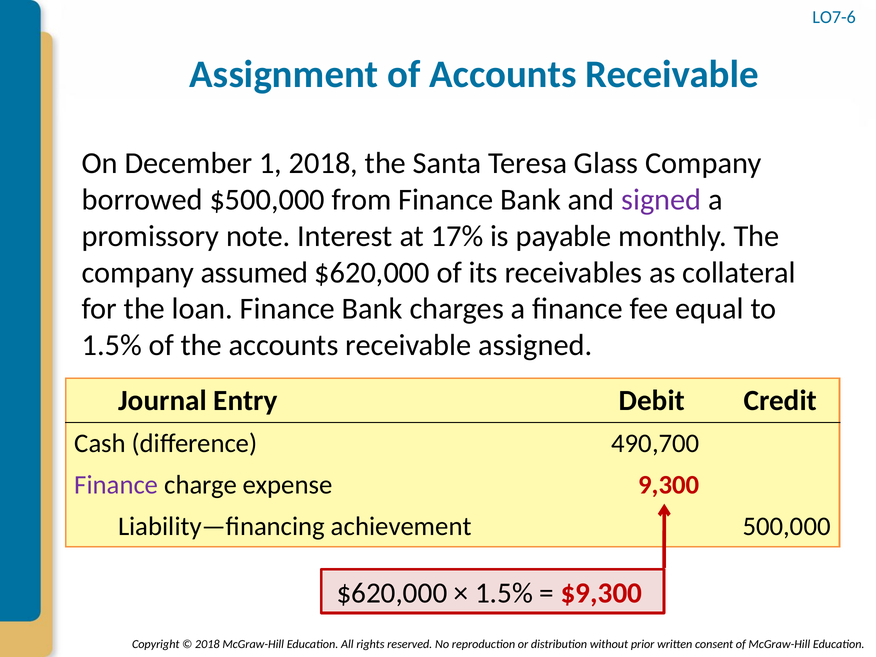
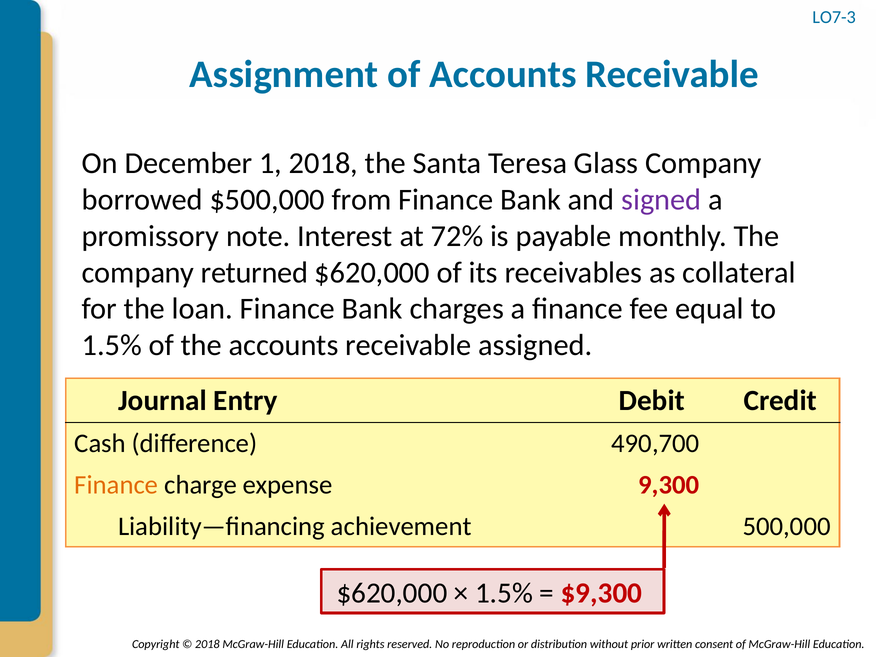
LO7-6: LO7-6 -> LO7-3 (834, 17)
17%: 17% -> 72% (457, 236)
assumed: assumed -> returned (255, 272)
Finance colour: purple -> orange (116, 485)
